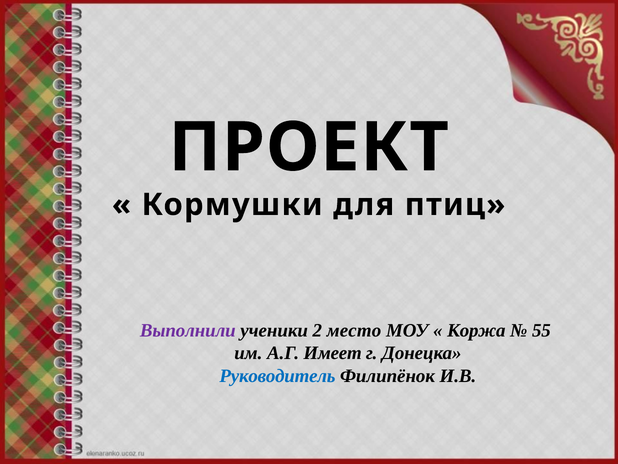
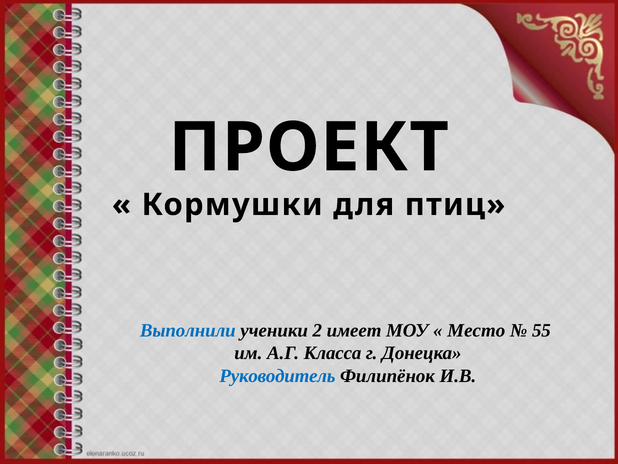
Выполнили colour: purple -> blue (188, 330)
место: место -> имеет (354, 330)
Коржа: Коржа -> Место (476, 330)
Имеет: Имеет -> Класса (333, 353)
